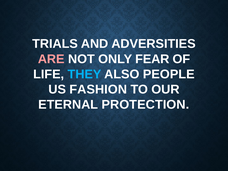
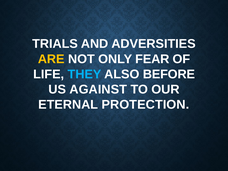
ARE colour: pink -> yellow (51, 59)
PEOPLE: PEOPLE -> BEFORE (169, 74)
FASHION: FASHION -> AGAINST (98, 89)
